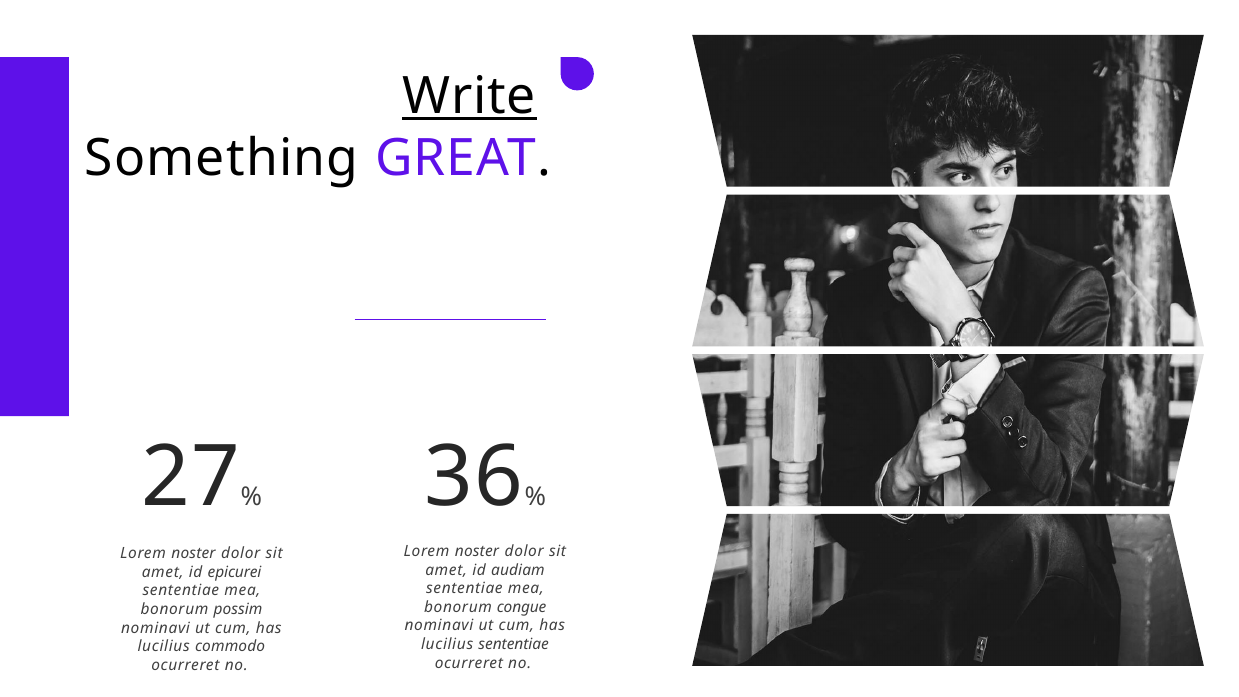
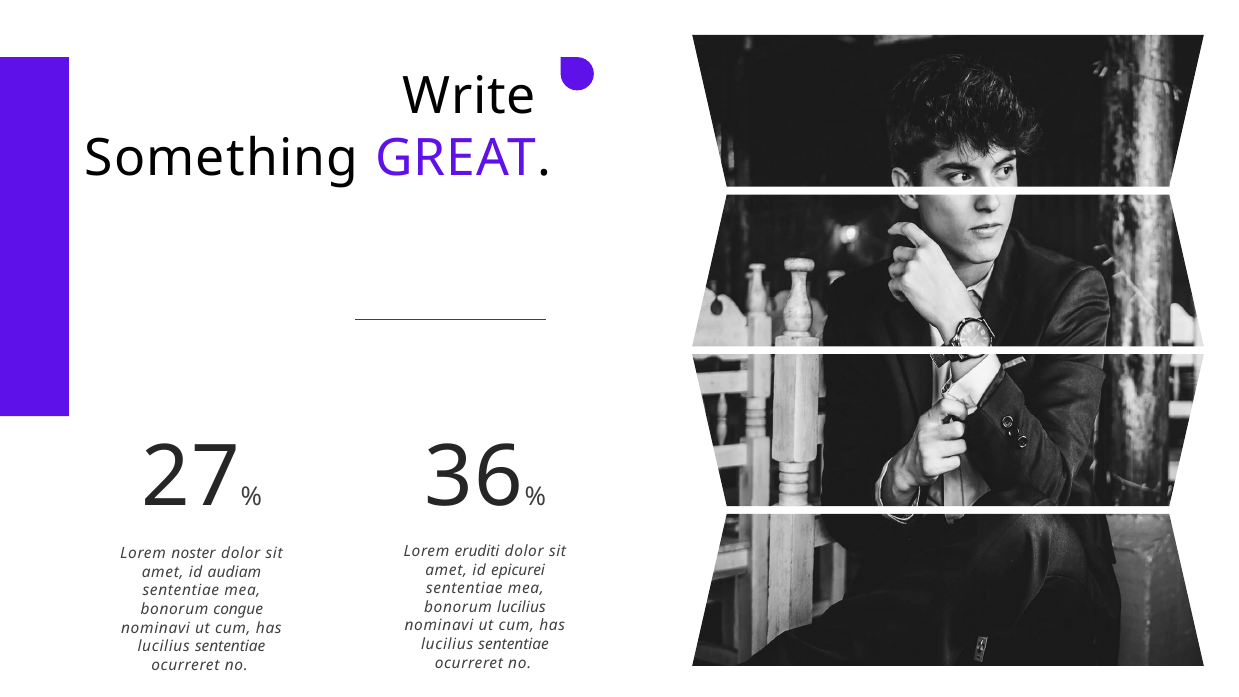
Write underline: present -> none (469, 96)
noster: noster -> eruditi (477, 551)
audiam: audiam -> epicurei (518, 570)
epicurei: epicurei -> audiam (234, 572)
bonorum congue: congue -> lucilius (521, 607)
possim: possim -> congue (238, 609)
commodo: commodo -> sententiae (230, 646)
